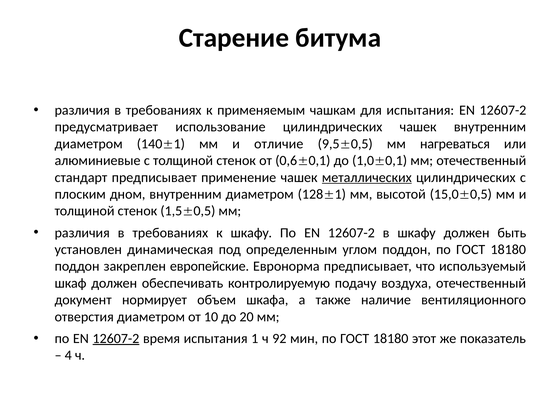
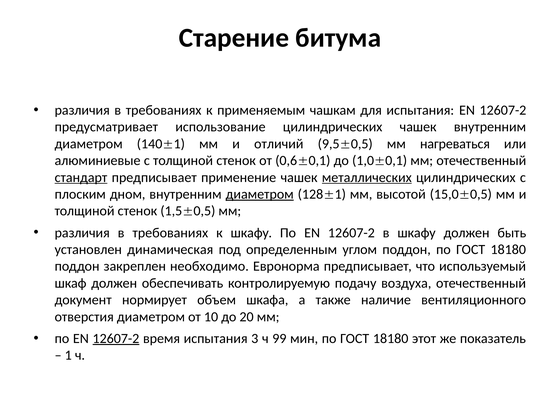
отличие: отличие -> отличий (279, 144)
стандарт underline: none -> present (81, 177)
диаметром underline: none -> present (260, 194)
европейские: европейские -> необходимо (209, 266)
1: 1 -> 3 (255, 339)
92: 92 -> 99 (279, 339)
4: 4 -> 1 (68, 355)
